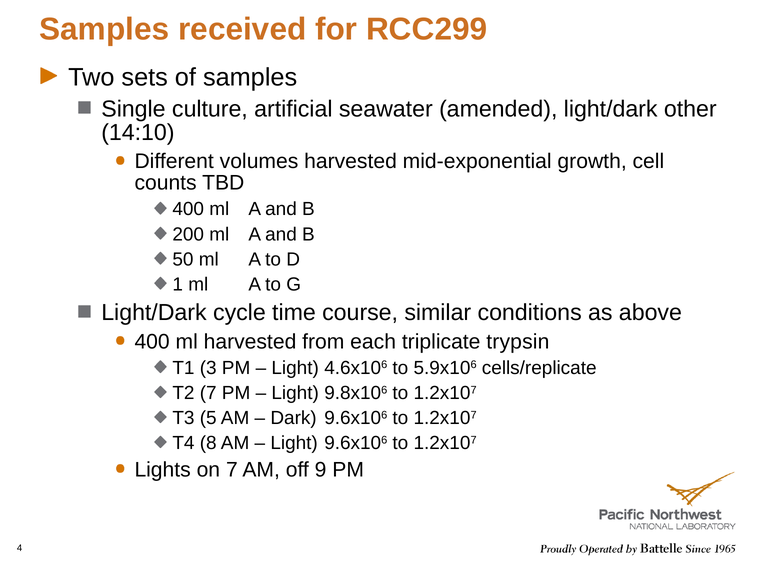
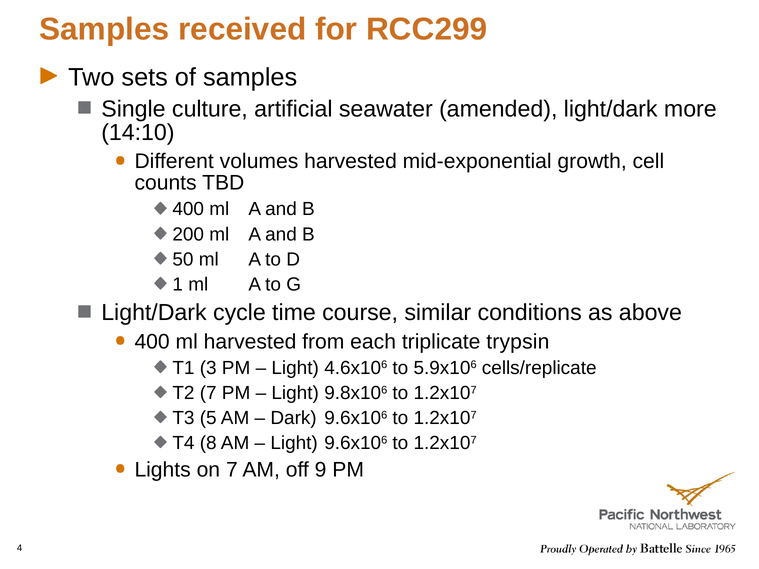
other: other -> more (690, 109)
